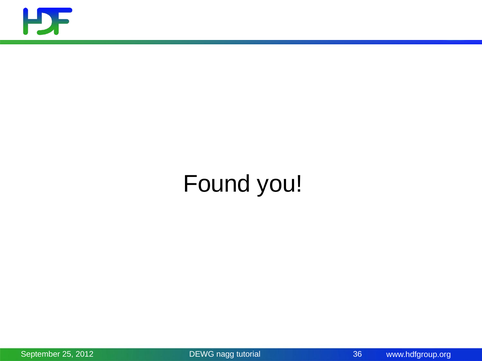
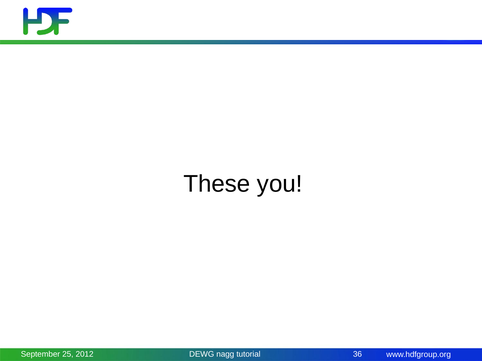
Found: Found -> These (217, 184)
